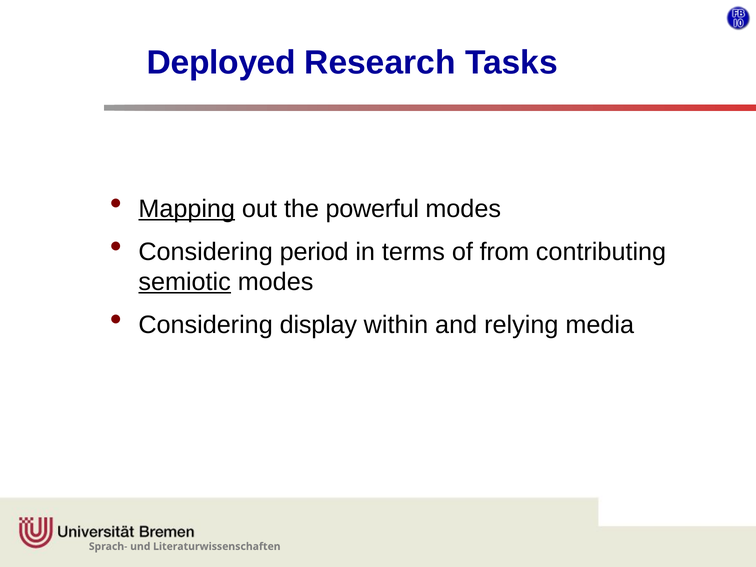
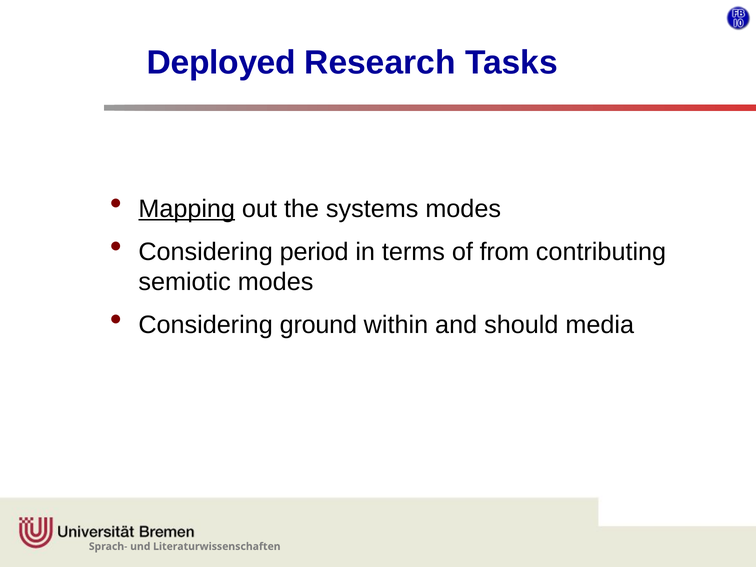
powerful: powerful -> systems (372, 209)
semiotic underline: present -> none (185, 282)
display: display -> ground (318, 325)
relying: relying -> should (521, 325)
